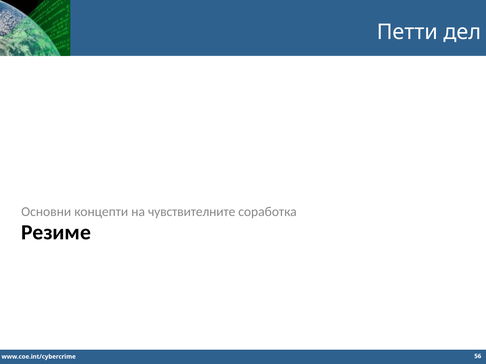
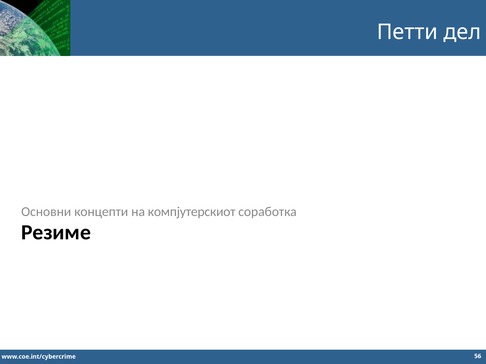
чувствителните: чувствителните -> компјутерскиот (192, 212)
